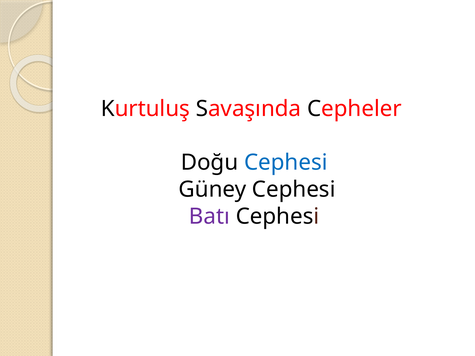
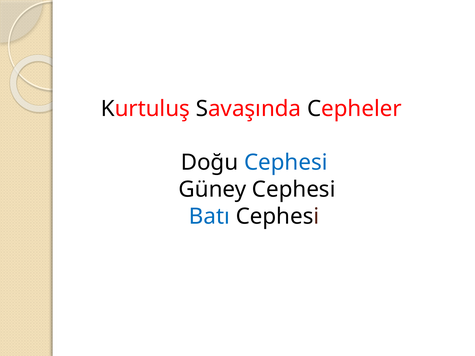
Batı colour: purple -> blue (209, 216)
